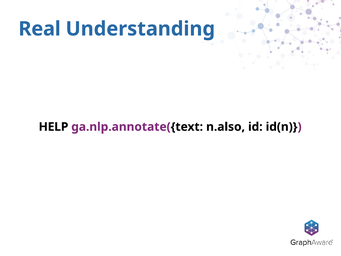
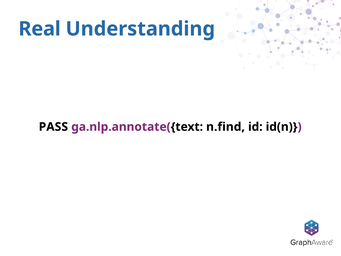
HELP: HELP -> PASS (53, 127)
n.also: n.also -> n.find (225, 127)
